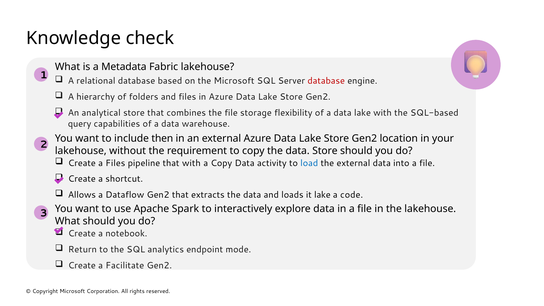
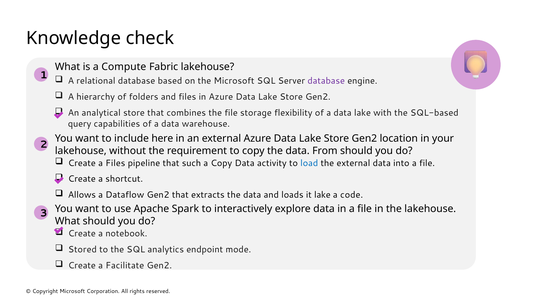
Metadata: Metadata -> Compute (124, 67)
database colour: red -> purple (326, 81)
then: then -> here (162, 139)
data Store: Store -> From (325, 151)
that with: with -> such (191, 163)
Return: Return -> Stored (82, 250)
